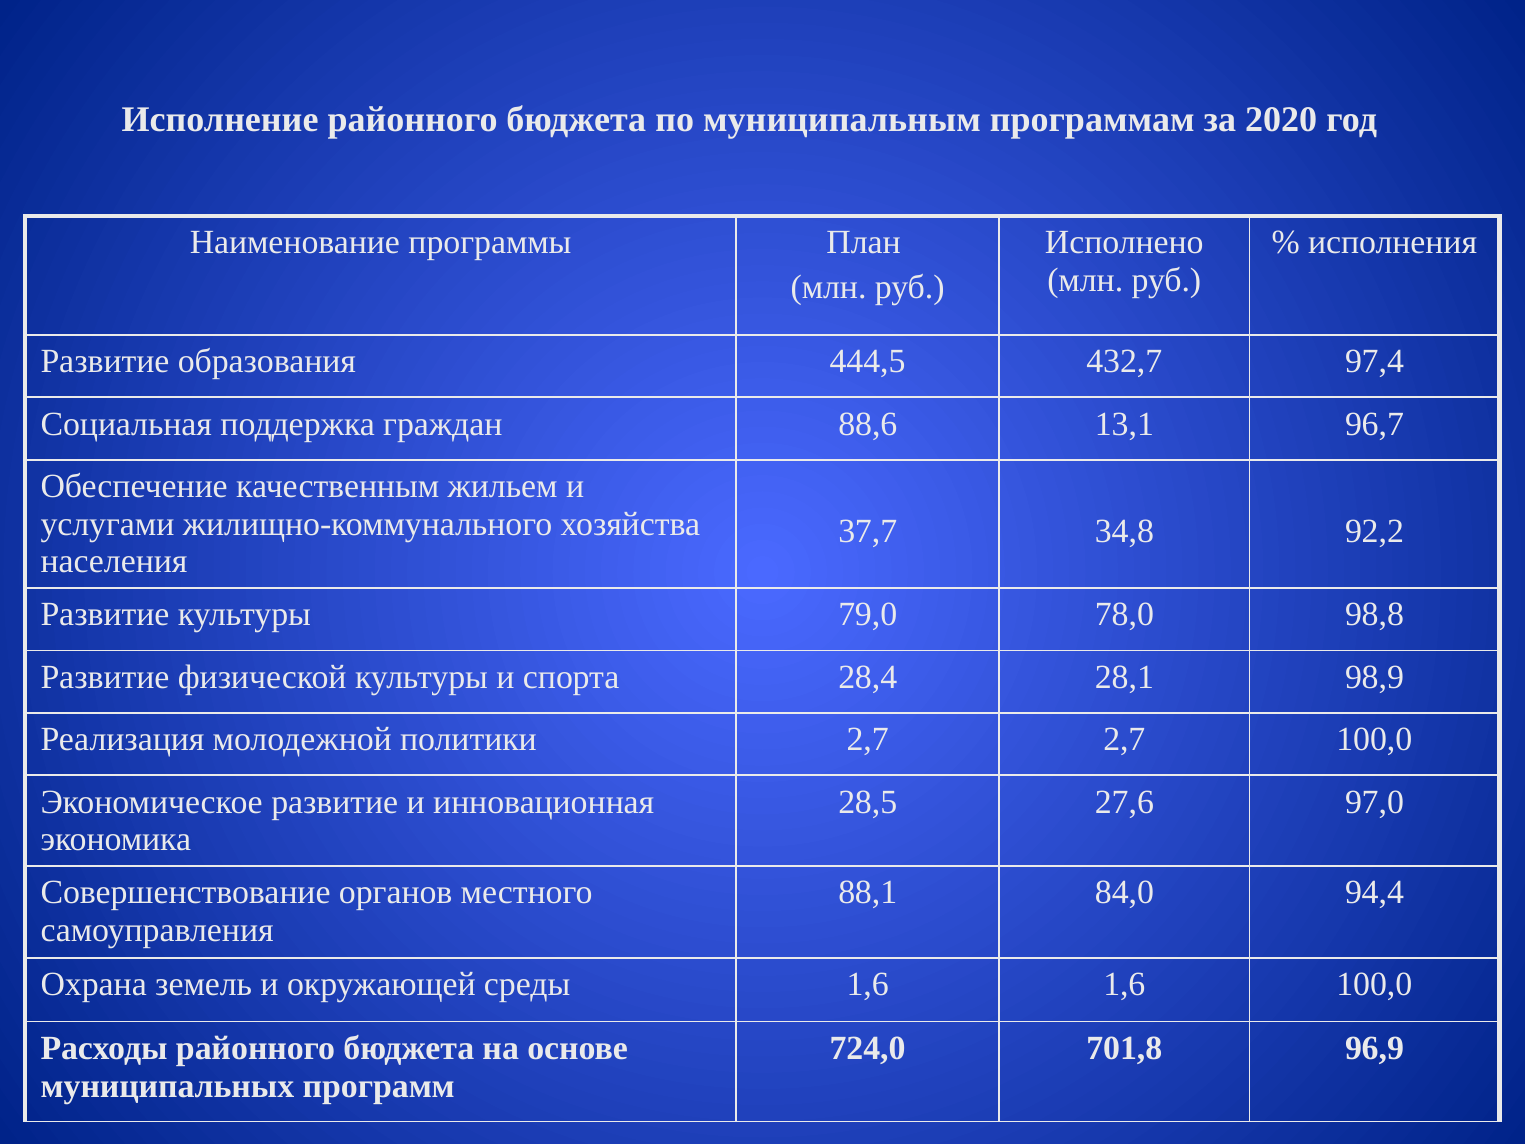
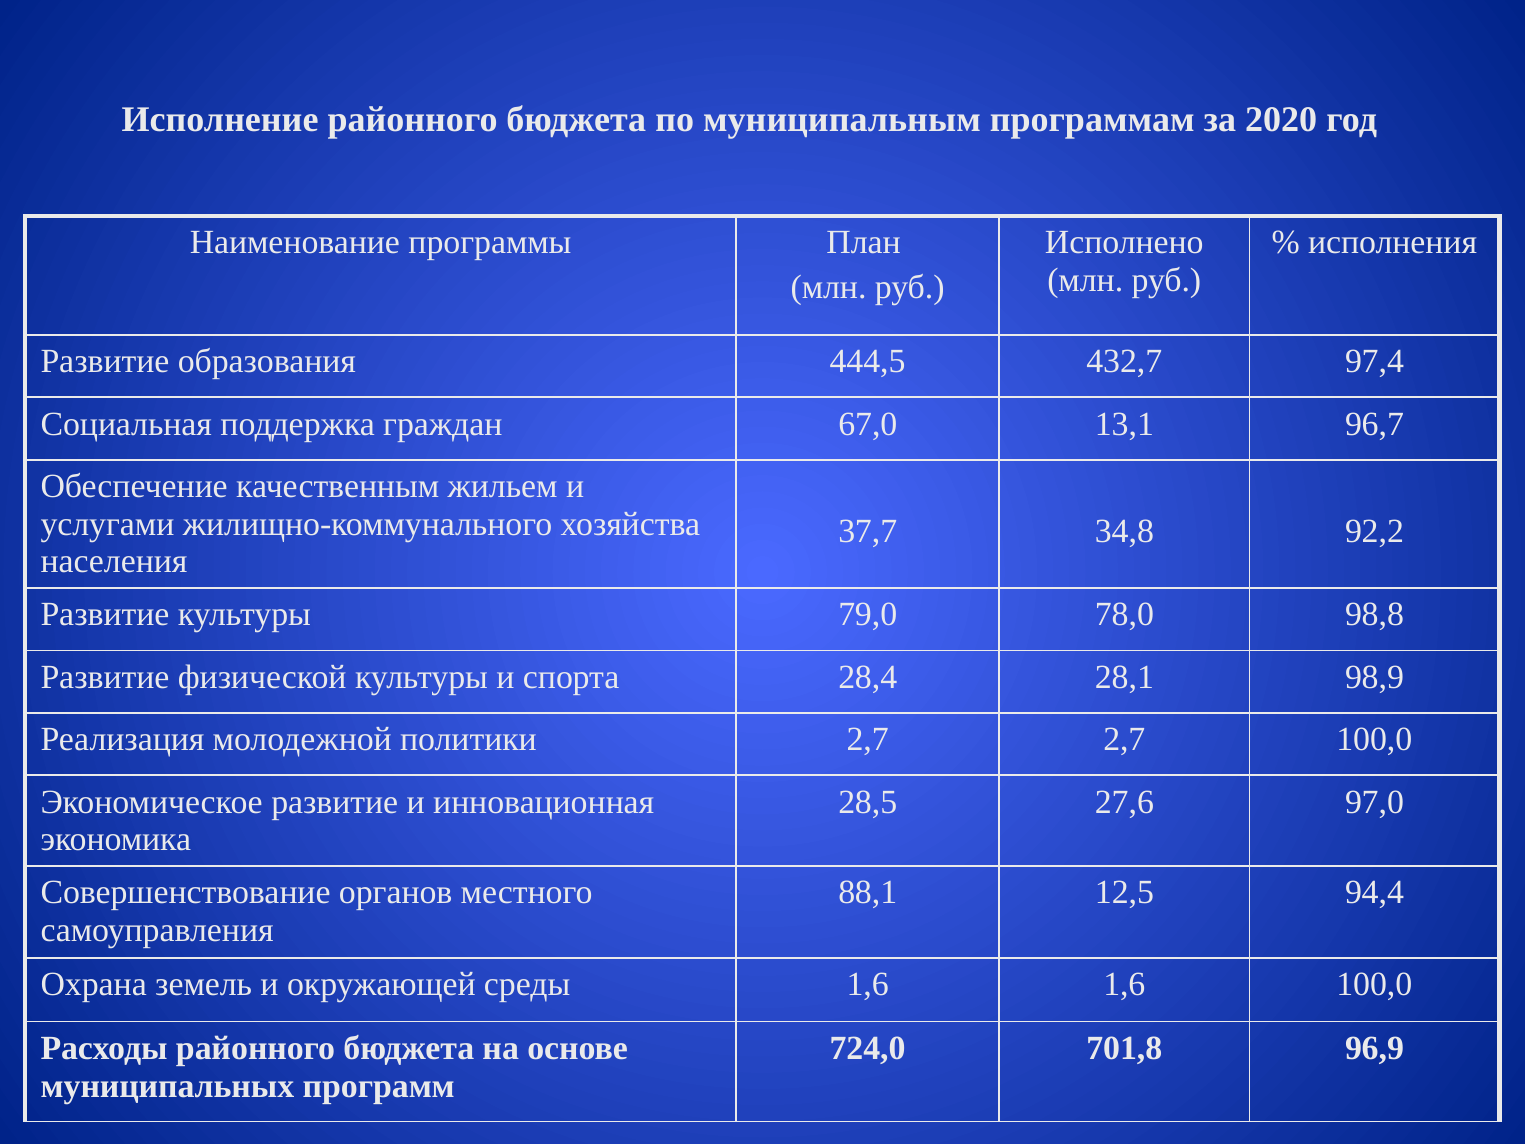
88,6: 88,6 -> 67,0 (868, 424)
84,0: 84,0 -> 12,5 (1124, 892)
